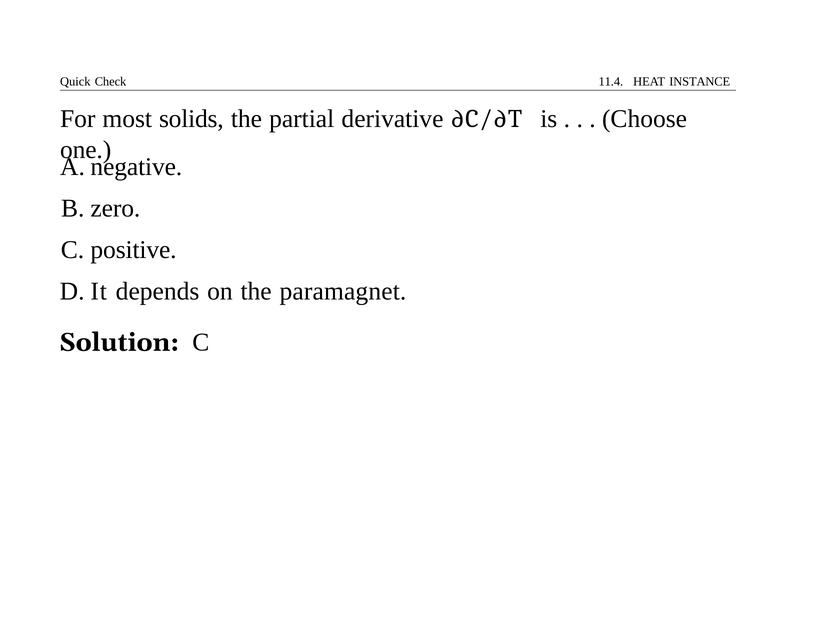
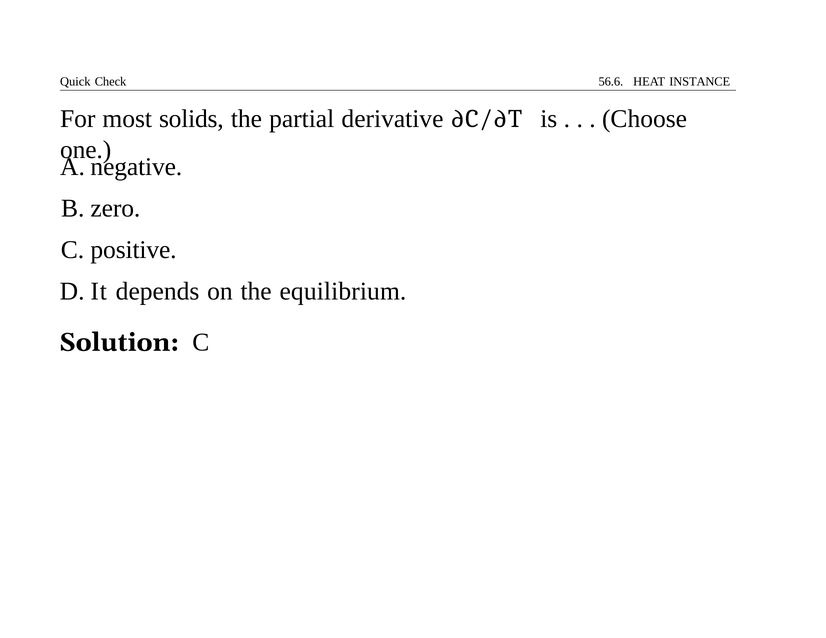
11.4: 11.4 -> 56.6 (611, 81)
paramagnet: paramagnet -> equilibrium (343, 292)
